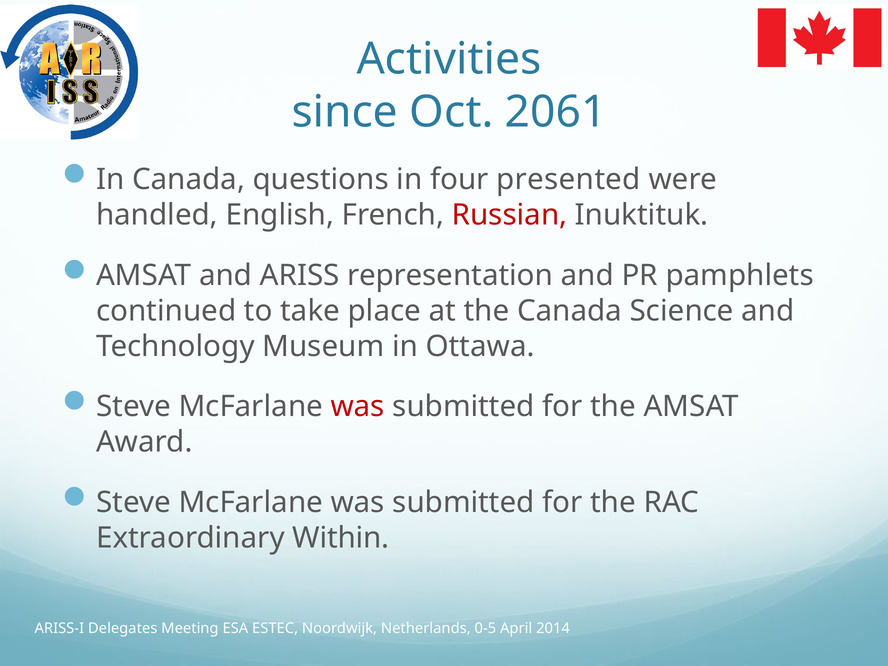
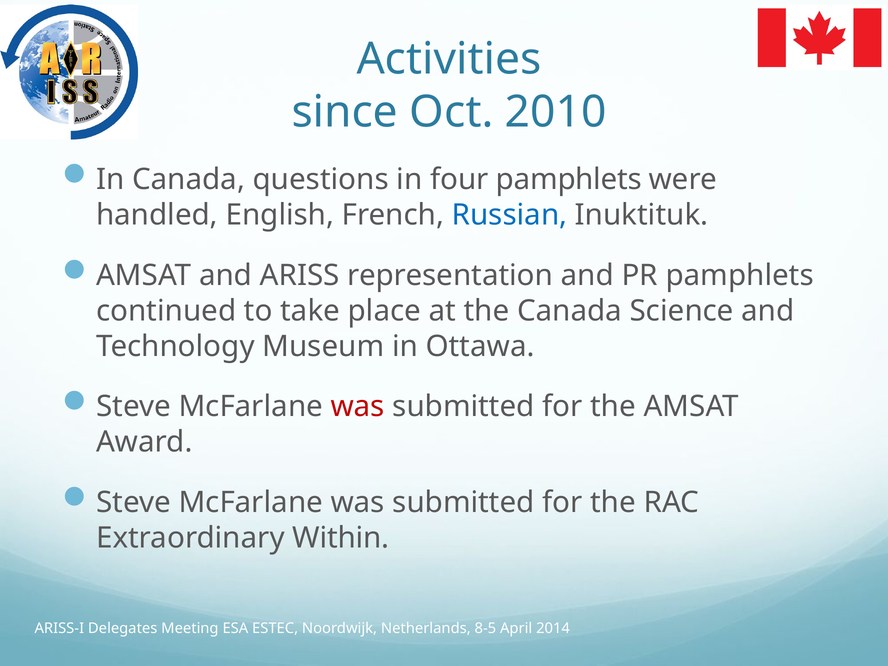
2061: 2061 -> 2010 (556, 112)
four presented: presented -> pamphlets (569, 180)
Russian colour: red -> blue (510, 215)
0-5: 0-5 -> 8-5 (485, 628)
